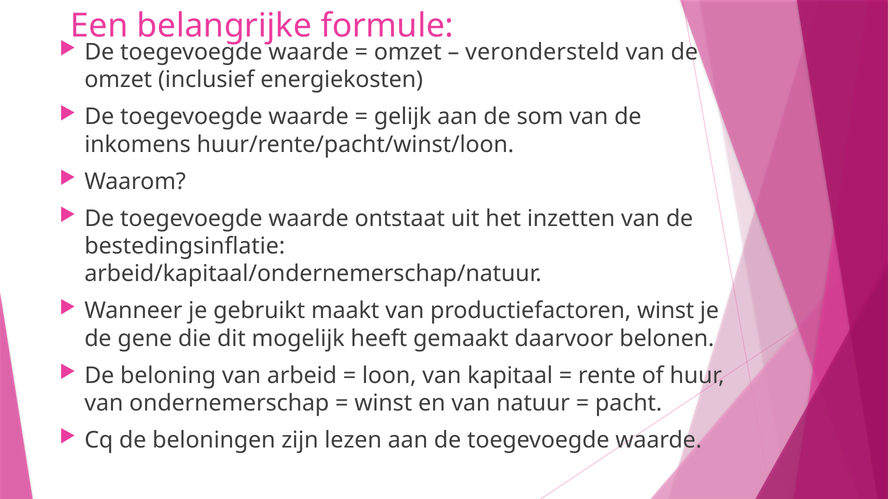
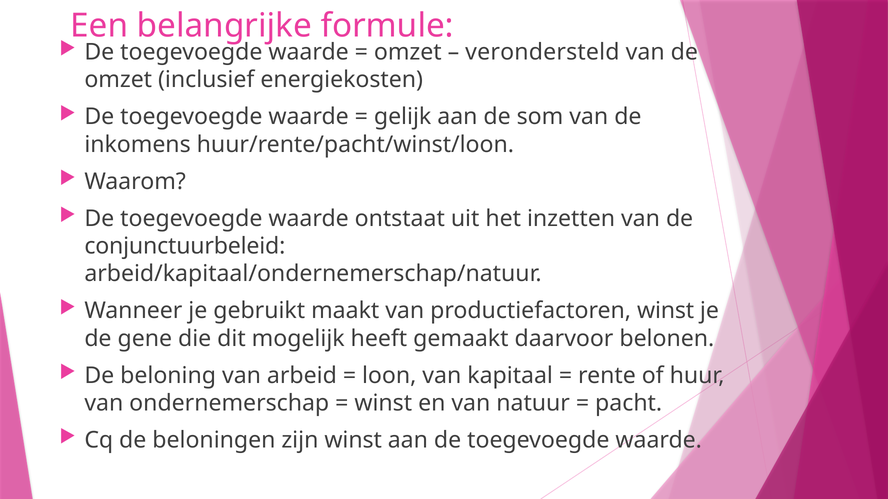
bestedingsinflatie: bestedingsinflatie -> conjunctuurbeleid (185, 246)
zijn lezen: lezen -> winst (353, 441)
